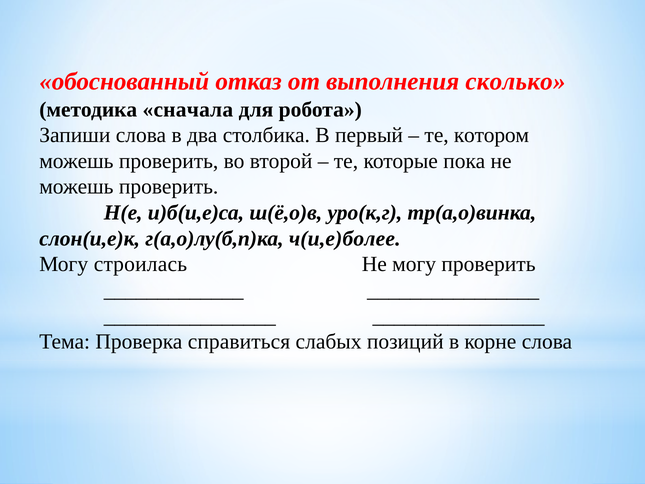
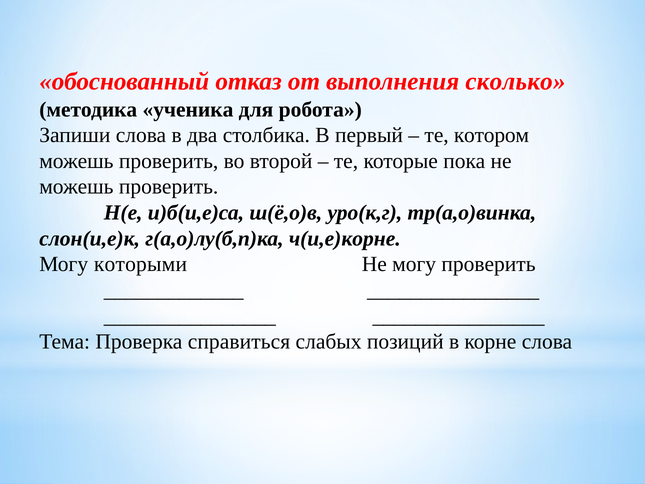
сначала: сначала -> ученика (188, 109)
ч(и,е)более: ч(и,е)более -> ч(и,е)корне (345, 238)
строилась: строилась -> которыми (140, 264)
